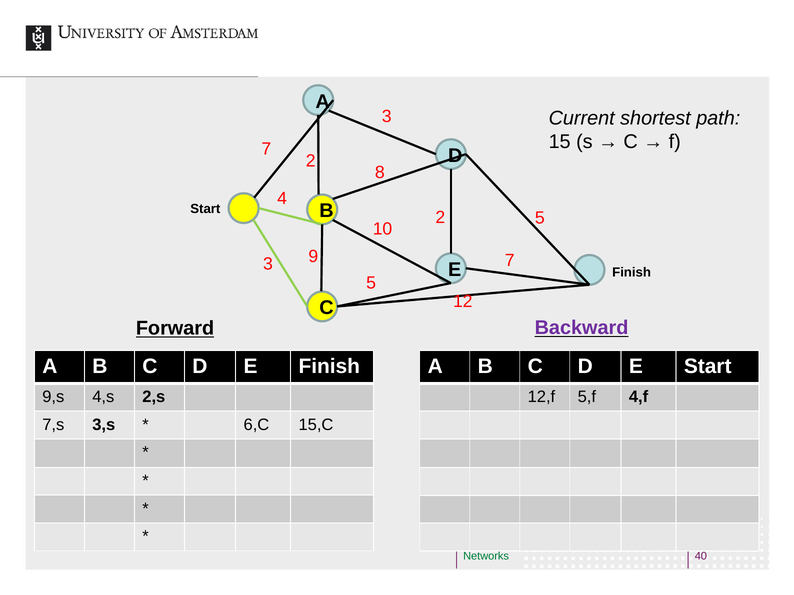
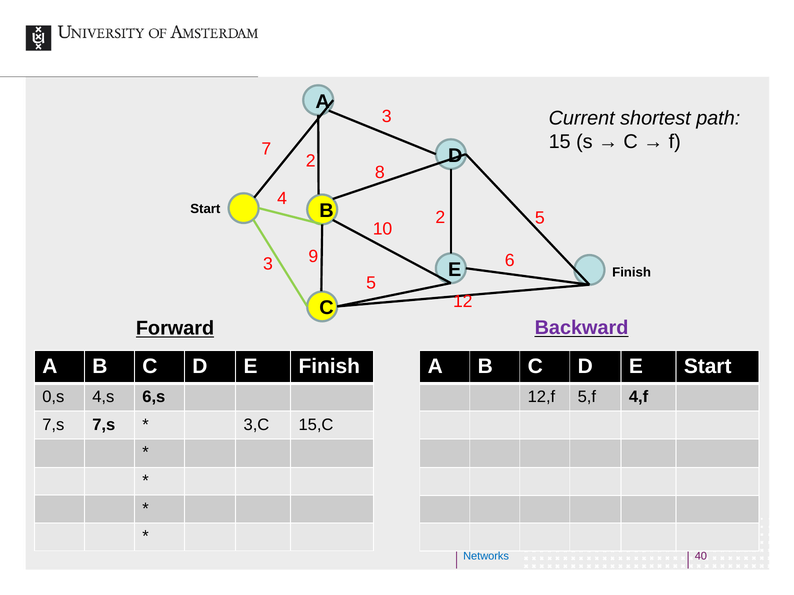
9 7: 7 -> 6 (510, 261)
9,s: 9,s -> 0,s (53, 397)
2,s: 2,s -> 6,s (154, 397)
7,s 3,s: 3,s -> 7,s (104, 425)
6,C: 6,C -> 3,C (256, 425)
Networks colour: green -> blue (486, 557)
